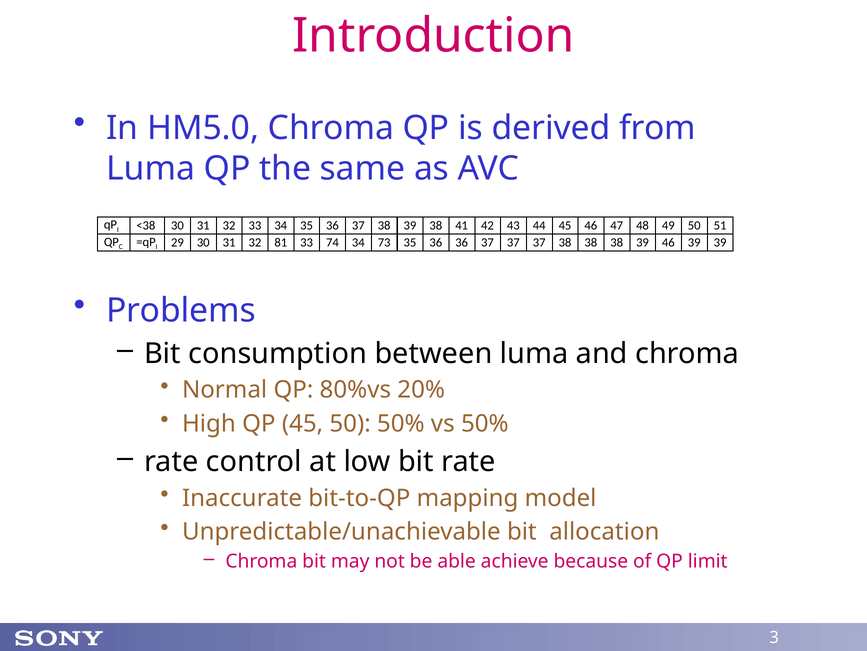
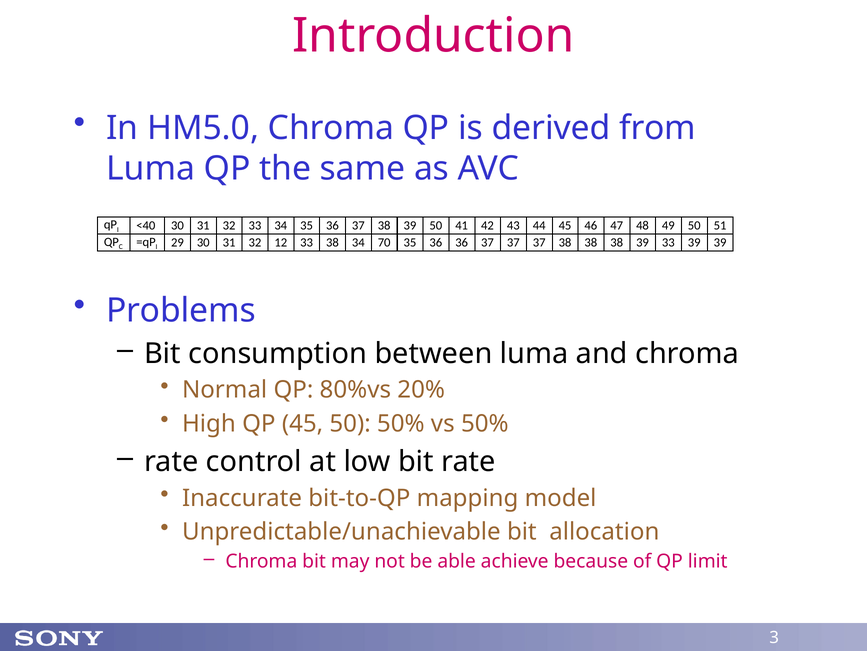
<38: <38 -> <40 (146, 225)
39 38: 38 -> 50 (436, 225)
81: 81 -> 12 (281, 242)
33 74: 74 -> 38 (332, 242)
73: 73 -> 70 (384, 242)
39 46: 46 -> 33 (668, 242)
